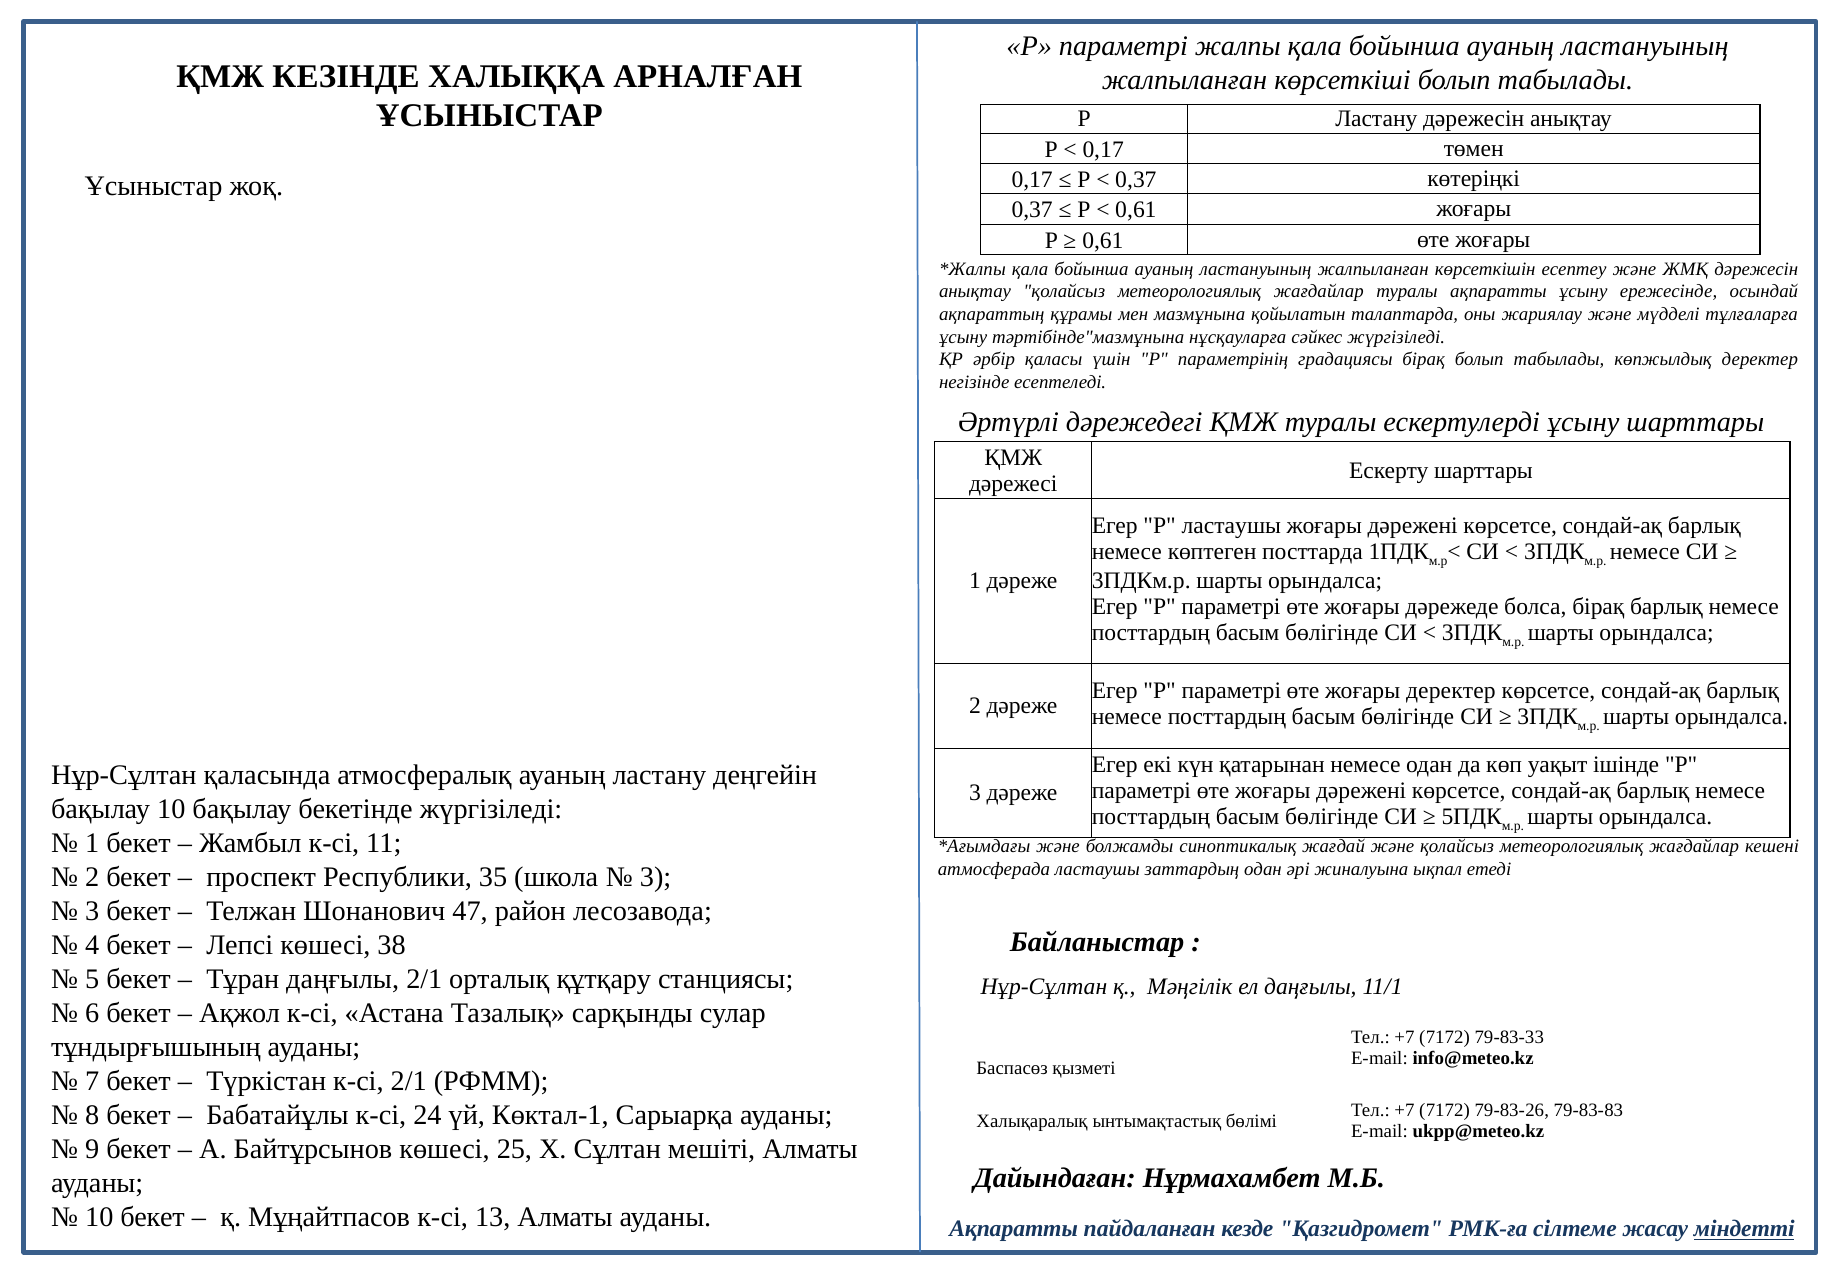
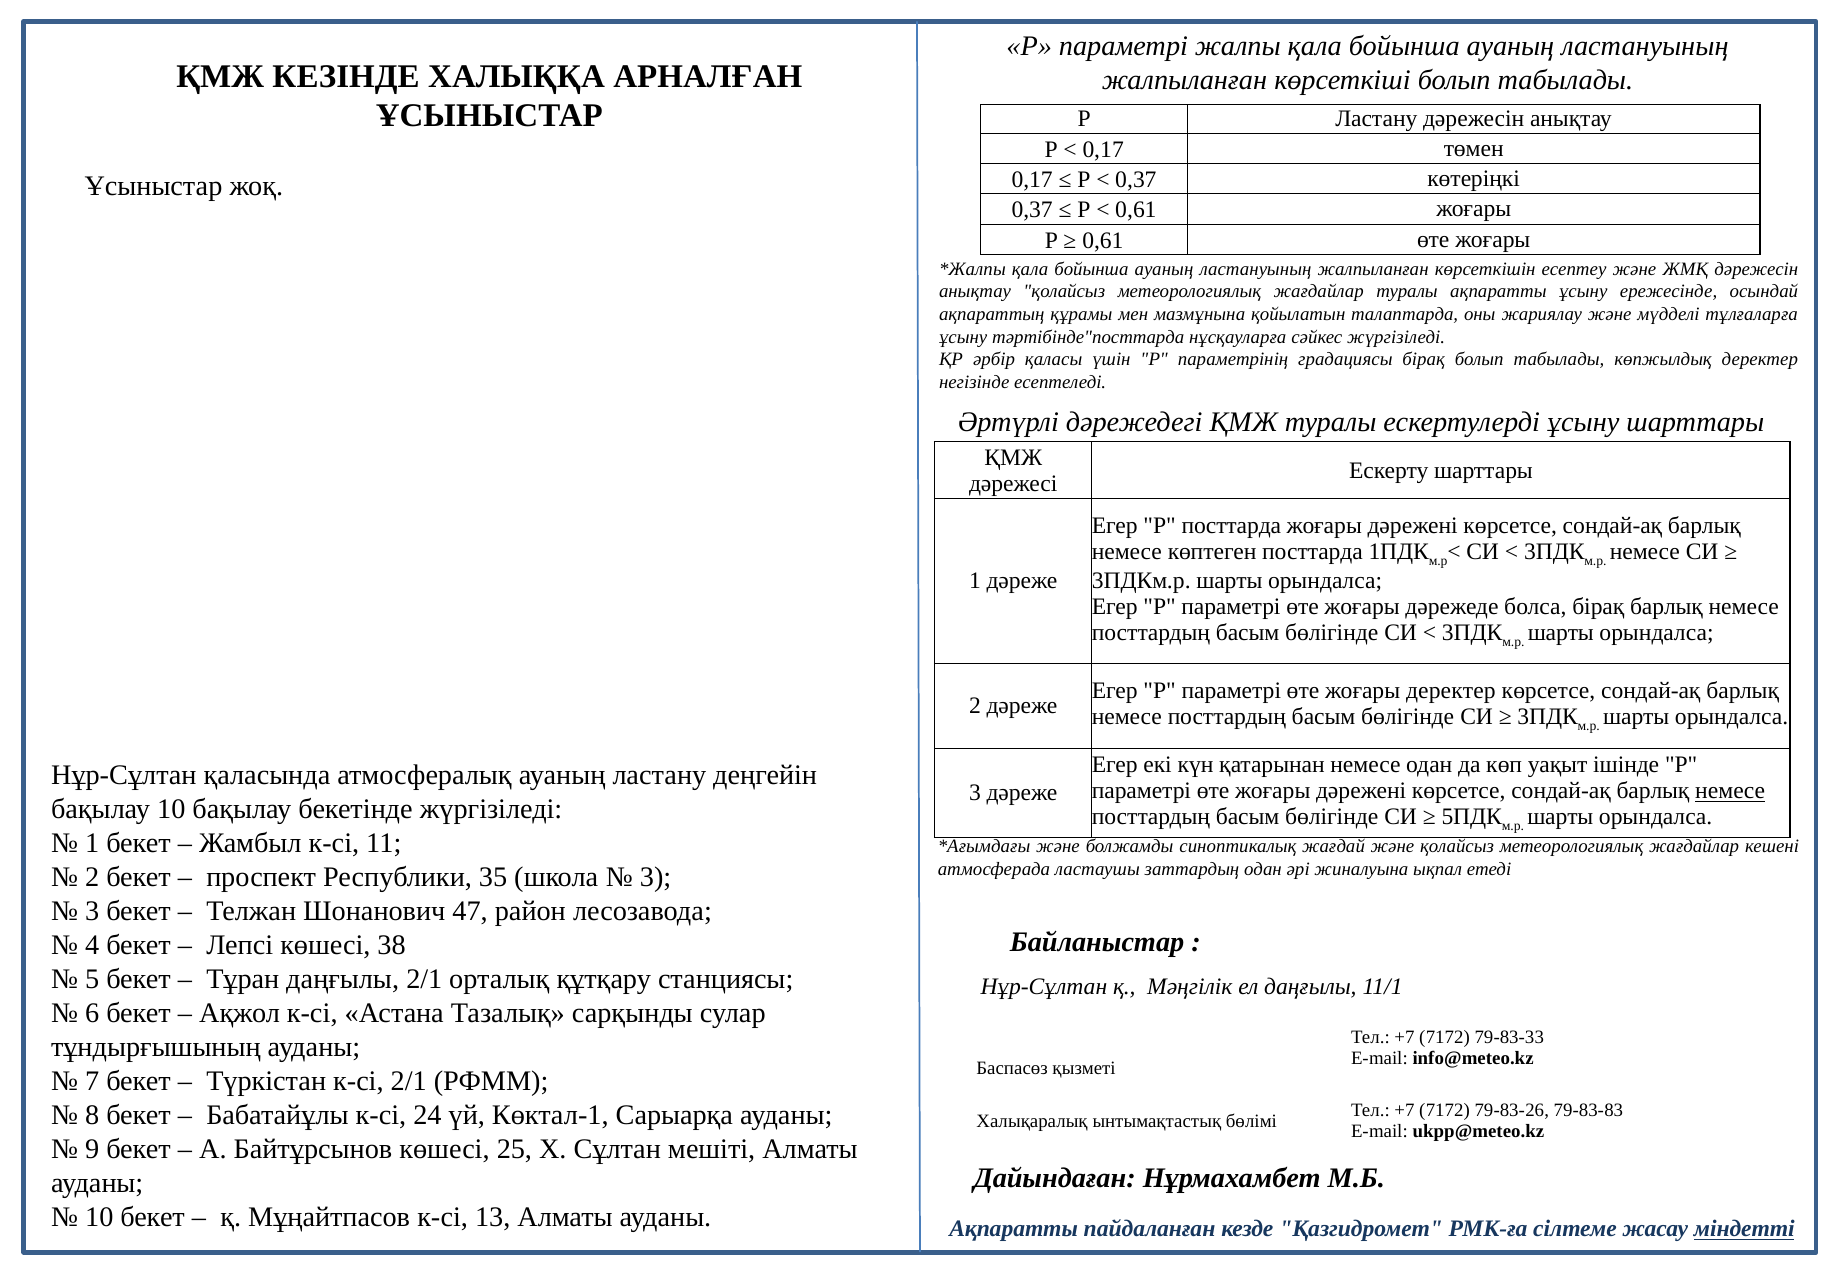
тәртібінде"мазмұнына: тәртібінде"мазмұнына -> тәртібінде"посттарда (1088, 337)
Р ластаушы: ластаушы -> посттарда (1231, 525)
немесе underline: none -> present (1730, 791)
